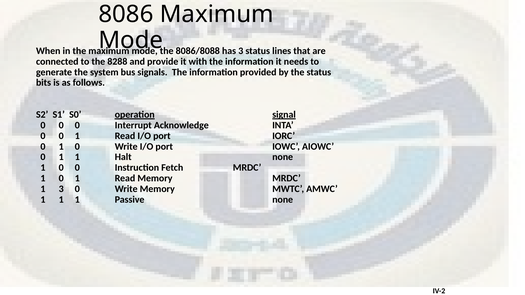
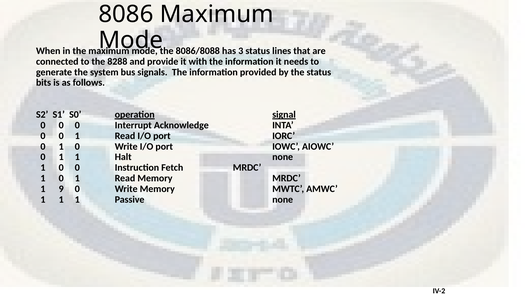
1 3: 3 -> 9 (61, 189)
